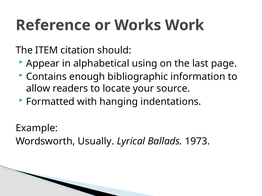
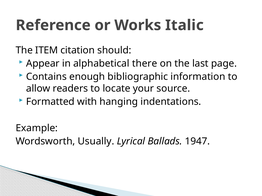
Work: Work -> Italic (184, 25)
using: using -> there (145, 64)
1973: 1973 -> 1947 (197, 142)
